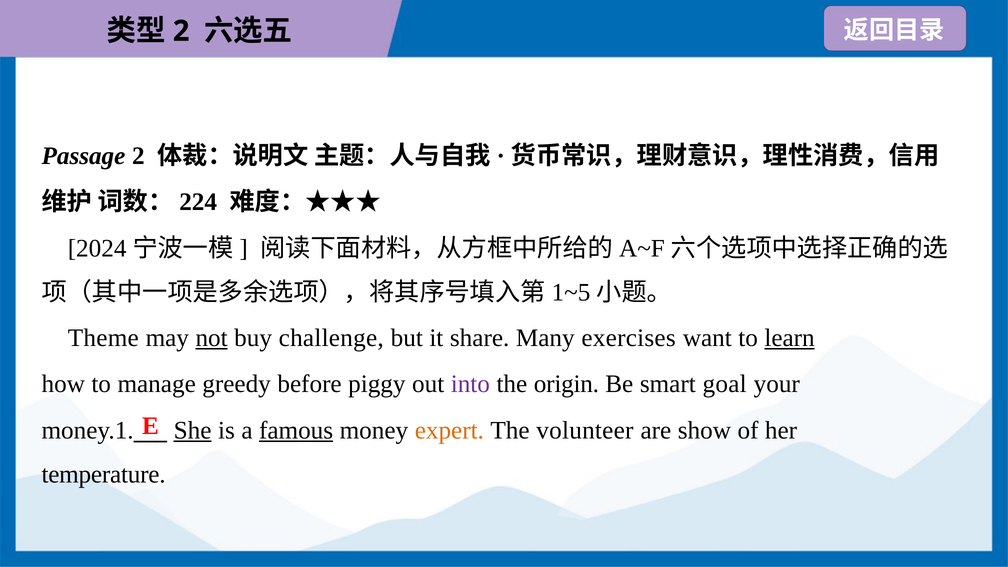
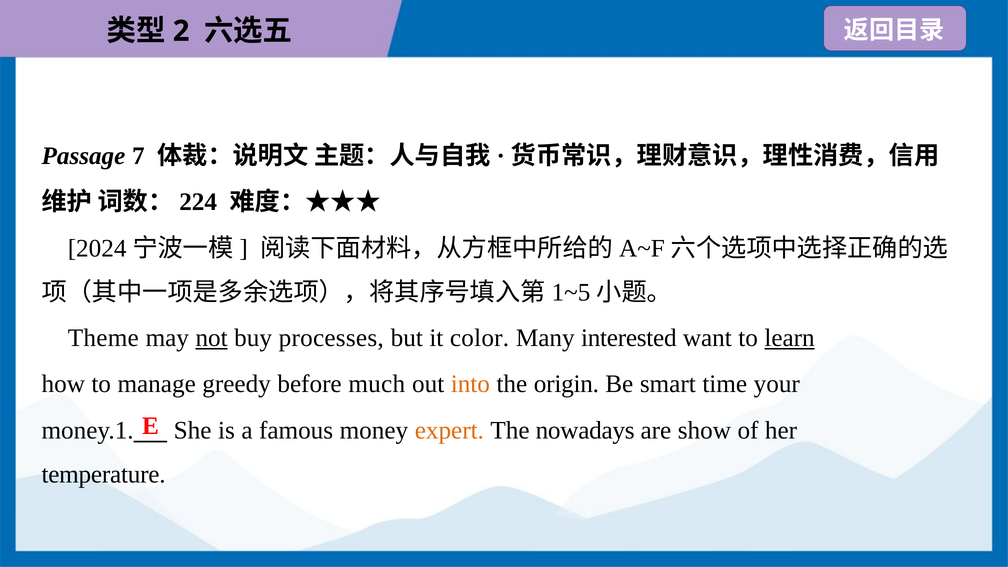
Passage 2: 2 -> 7 (138, 156)
challenge: challenge -> processes (331, 338)
share: share -> color (480, 338)
exercises: exercises -> interested (629, 338)
piggy: piggy -> much (377, 384)
into colour: purple -> orange (470, 384)
goal: goal -> time (725, 384)
She underline: present -> none (193, 430)
famous underline: present -> none (296, 430)
volunteer: volunteer -> nowadays (585, 430)
